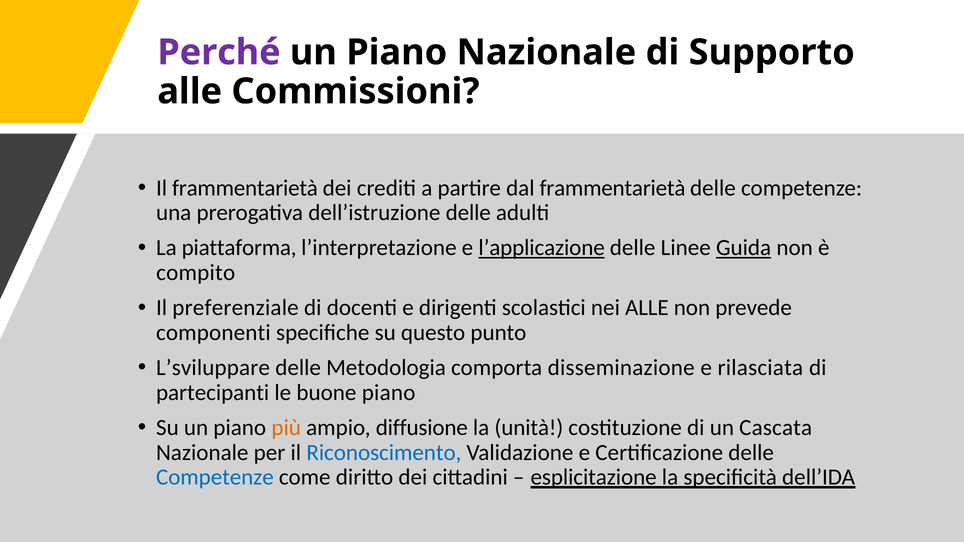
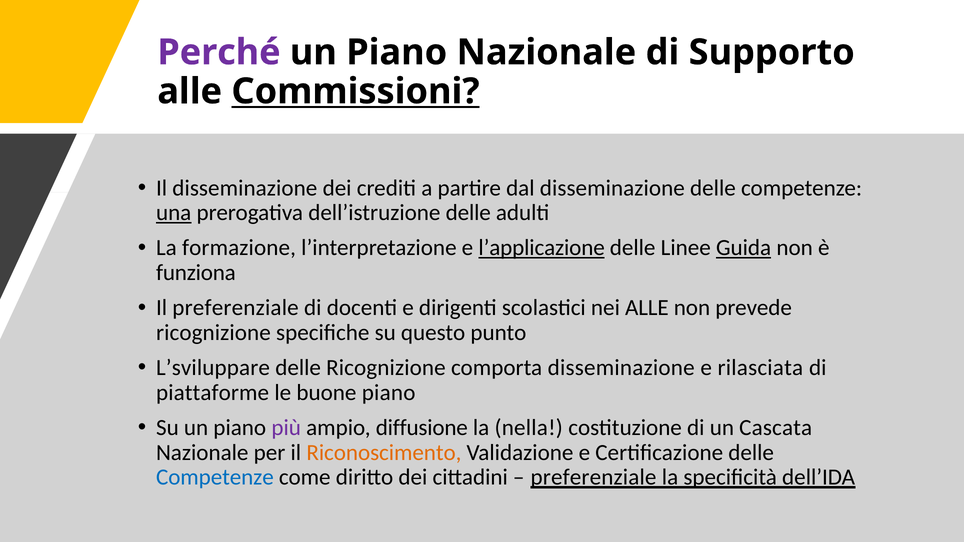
Commissioni underline: none -> present (355, 91)
Il frammentarietà: frammentarietà -> disseminazione (245, 188)
dal frammentarietà: frammentarietà -> disseminazione (612, 188)
una underline: none -> present (174, 213)
piattaforma: piattaforma -> formazione (239, 248)
compito: compito -> funziona (196, 273)
componenti: componenti -> ricognizione (213, 333)
delle Metodologia: Metodologia -> Ricognizione (386, 368)
partecipanti: partecipanti -> piattaforme (213, 393)
più colour: orange -> purple (286, 428)
unità: unità -> nella (529, 428)
Riconoscimento colour: blue -> orange (384, 453)
esplicitazione: esplicitazione -> preferenziale (593, 478)
